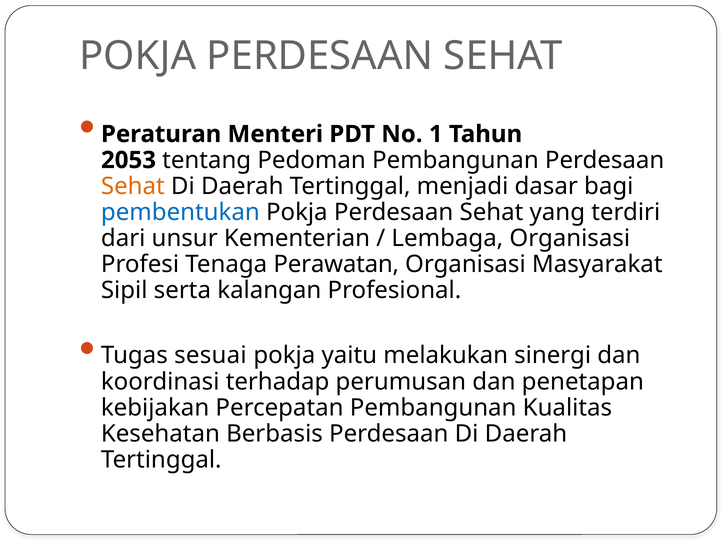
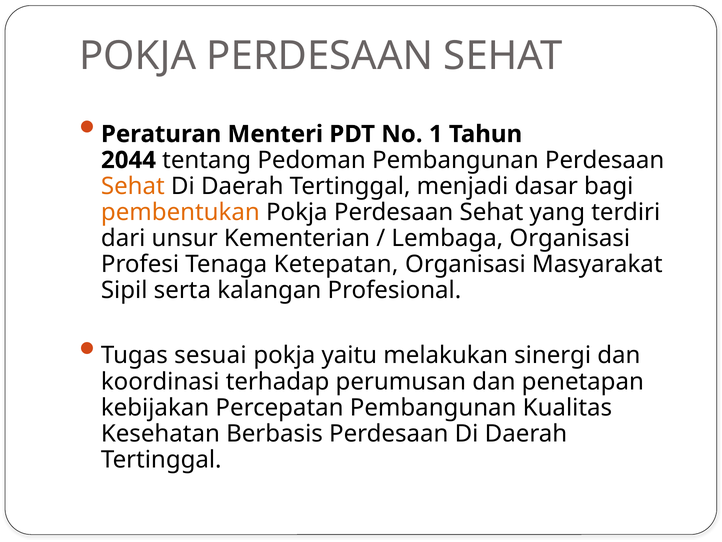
2053: 2053 -> 2044 (128, 160)
pembentukan colour: blue -> orange (180, 212)
Perawatan: Perawatan -> Ketepatan (336, 264)
